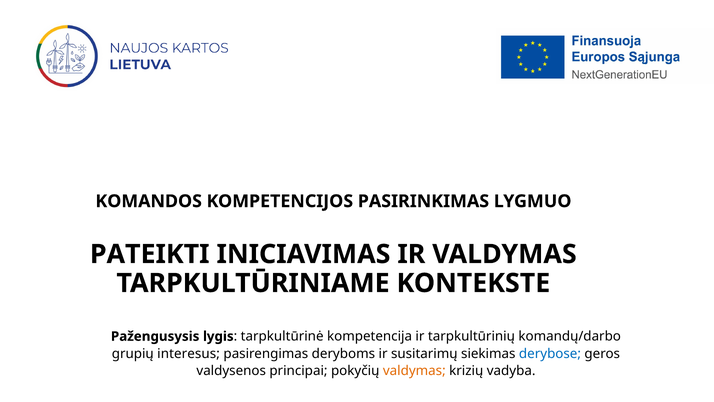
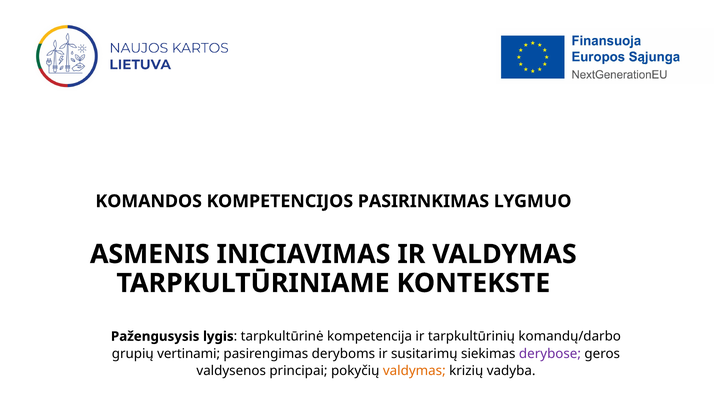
PATEIKTI: PATEIKTI -> ASMENIS (150, 254)
interesus: interesus -> vertinami (189, 353)
derybose colour: blue -> purple (550, 353)
